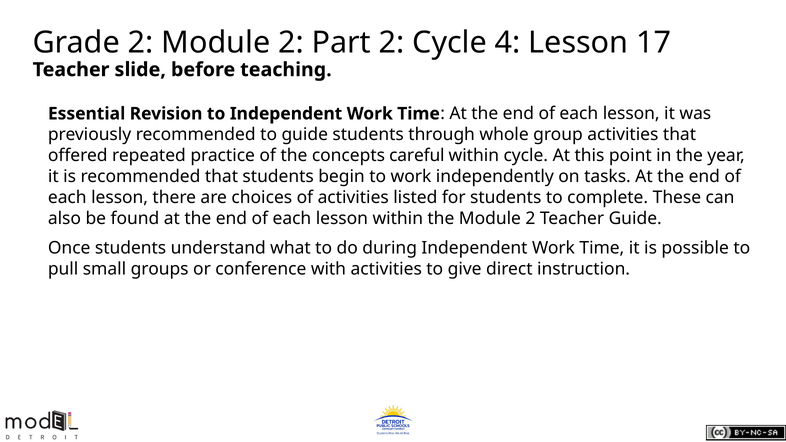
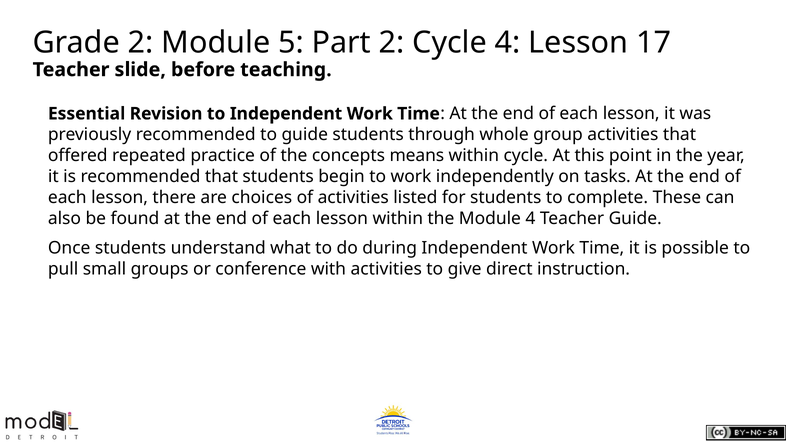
2 Module 2: 2 -> 5 (291, 43)
careful: careful -> means (417, 156)
the Module 2: 2 -> 4 (530, 218)
